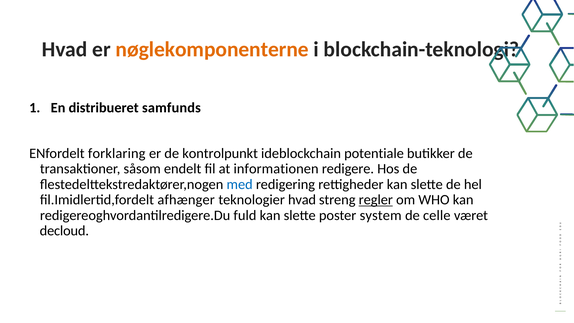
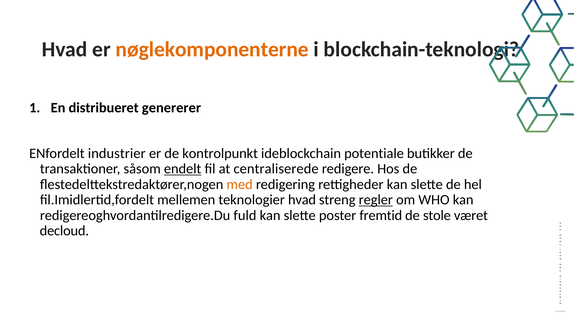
samfunds: samfunds -> genererer (171, 108)
forklaring: forklaring -> industrier (117, 153)
endelt underline: none -> present (183, 169)
informationen: informationen -> centraliserede (276, 169)
med colour: blue -> orange (240, 184)
afhænger: afhænger -> mellemen (186, 200)
system: system -> fremtid (381, 215)
celle: celle -> stole (437, 215)
